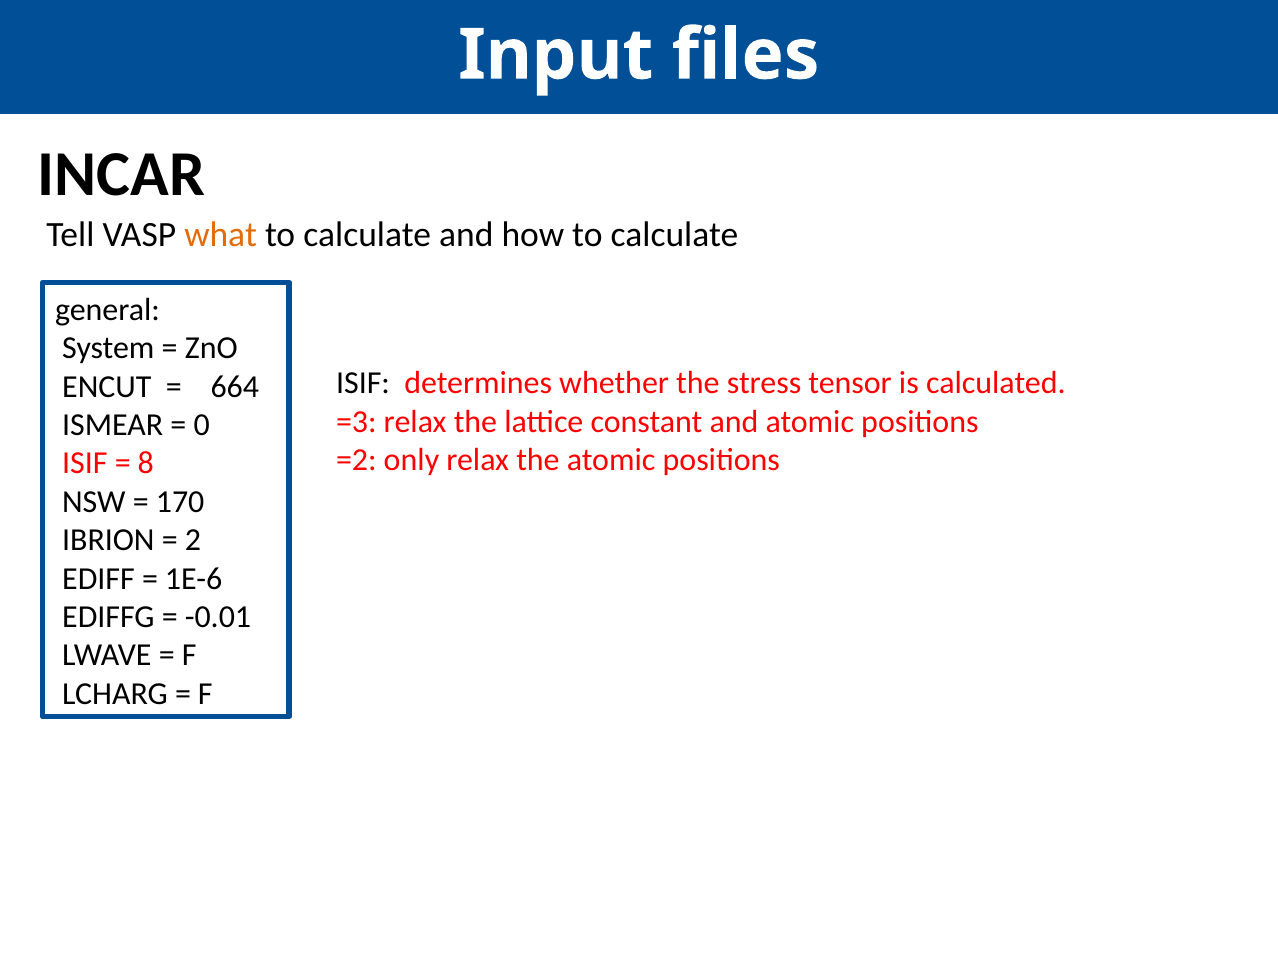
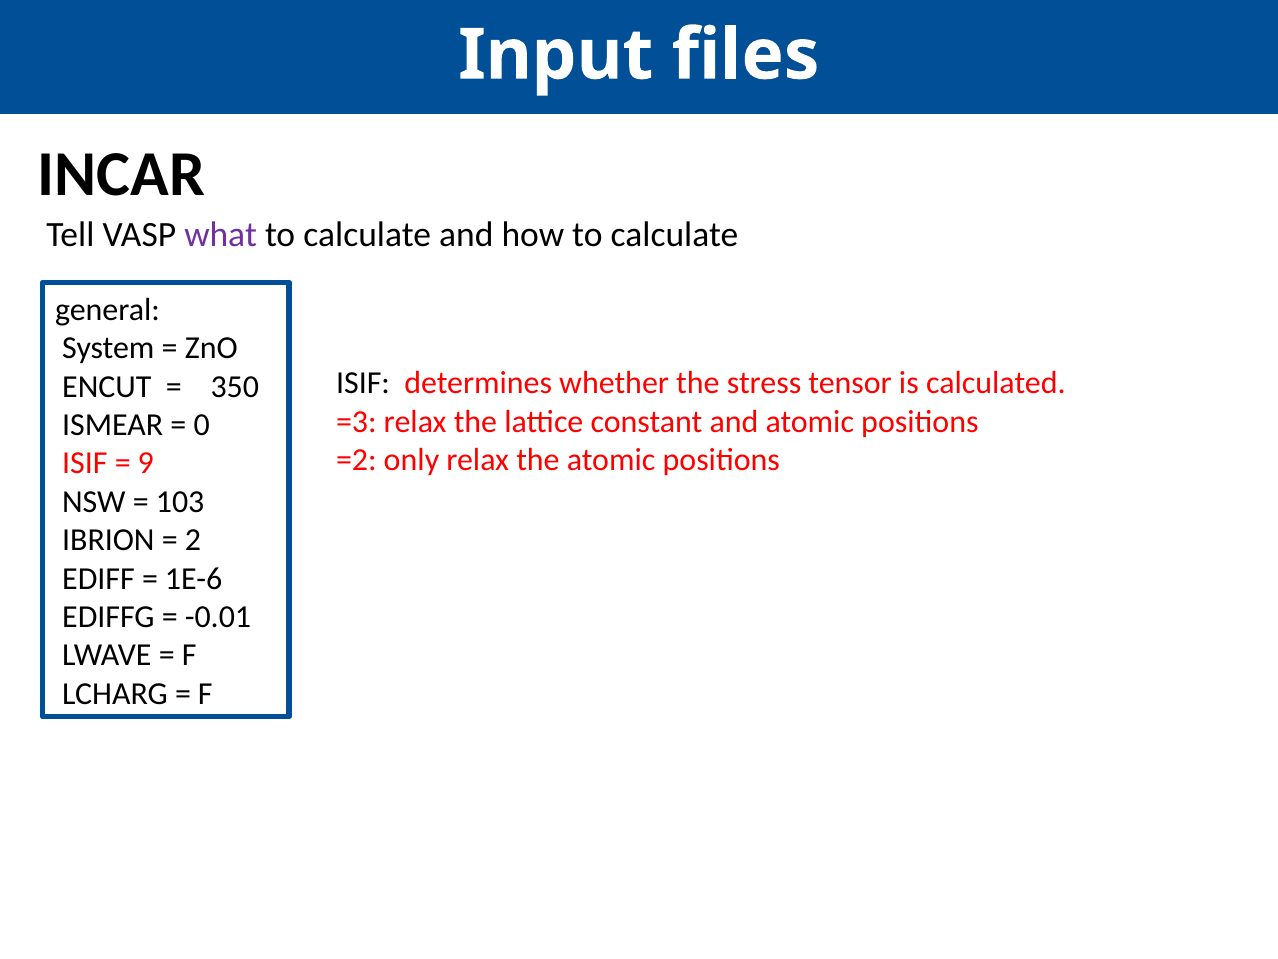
what colour: orange -> purple (221, 234)
664: 664 -> 350 (235, 386)
8: 8 -> 9 (146, 463)
170: 170 -> 103 (180, 502)
